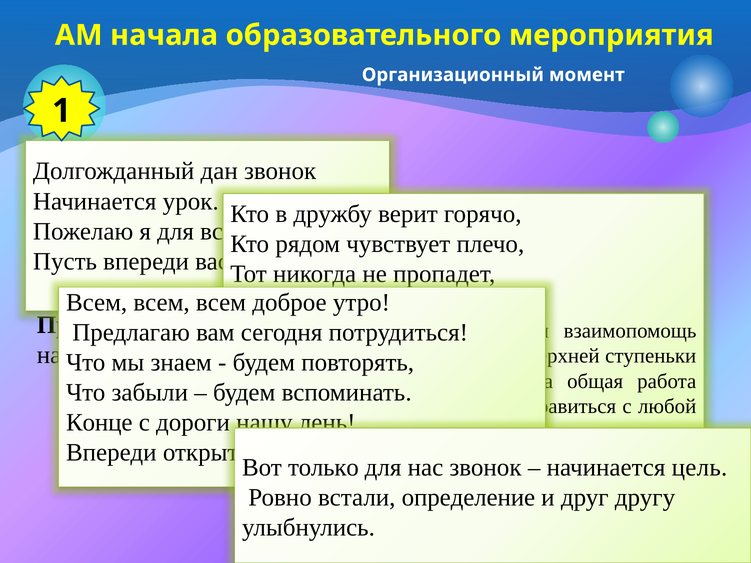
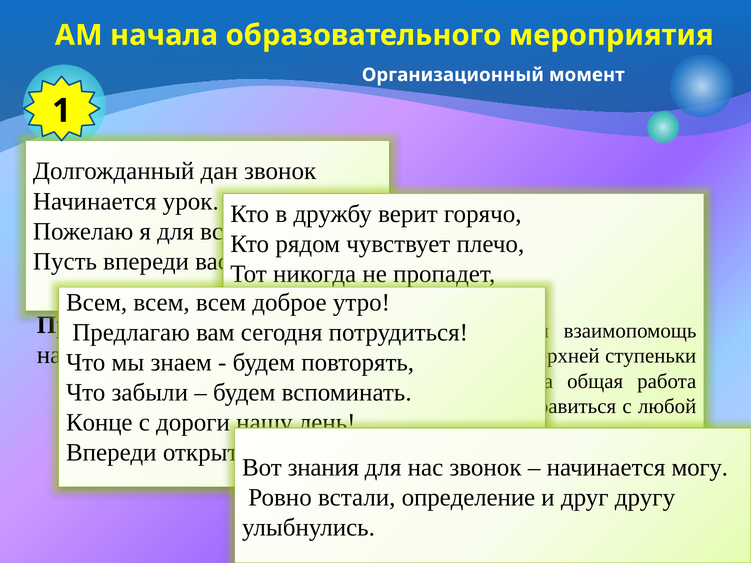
только: только -> знания (323, 467)
начинается цель: цель -> могу (700, 467)
